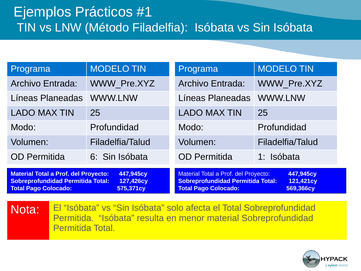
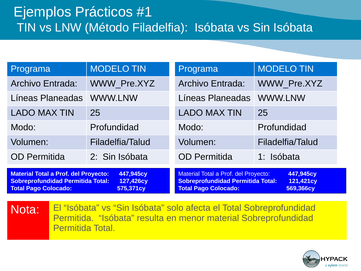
6: 6 -> 2 (94, 157)
